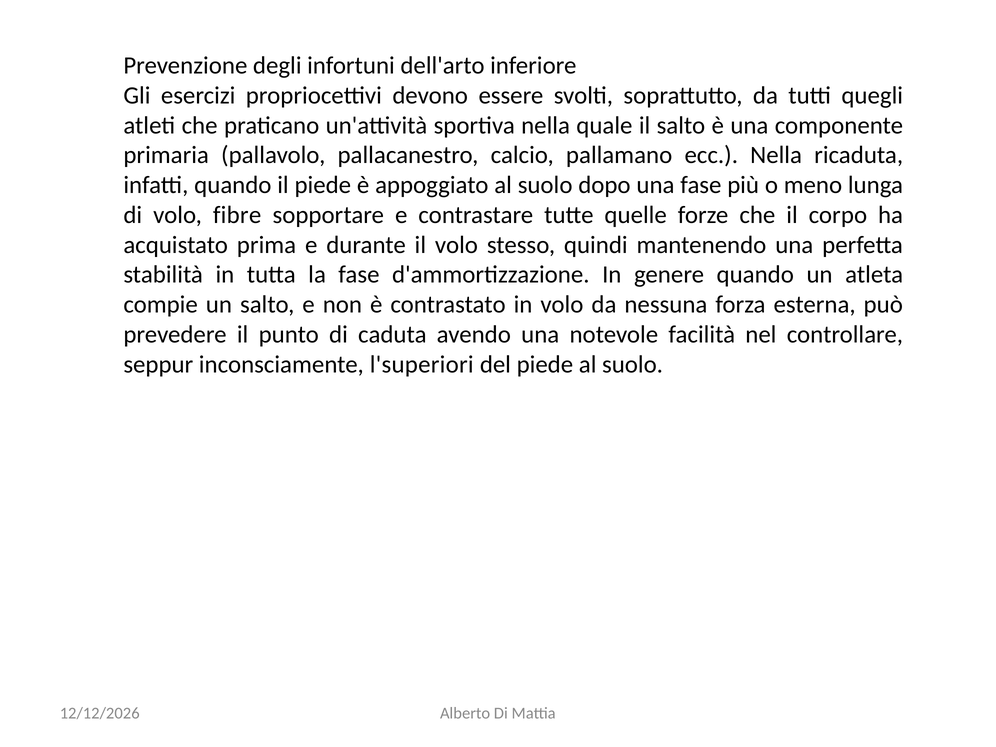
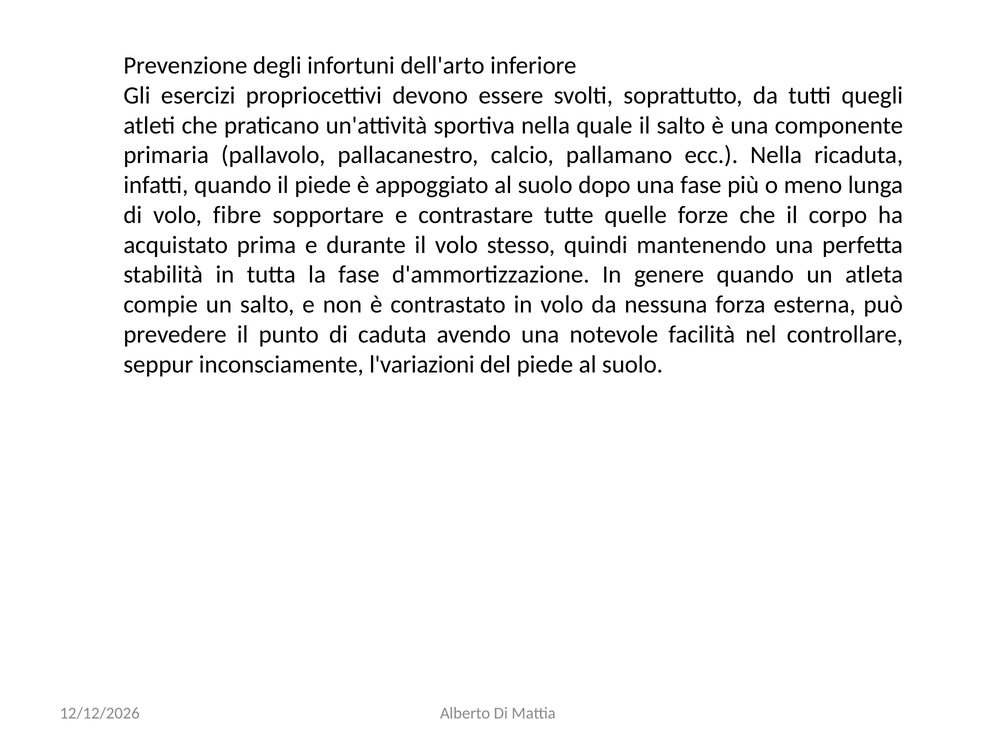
l'superiori: l'superiori -> l'variazioni (422, 364)
